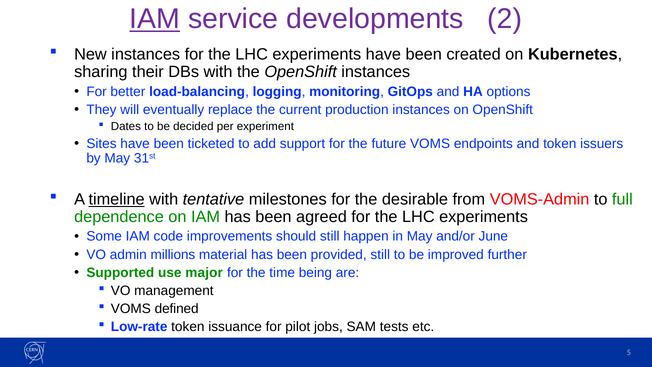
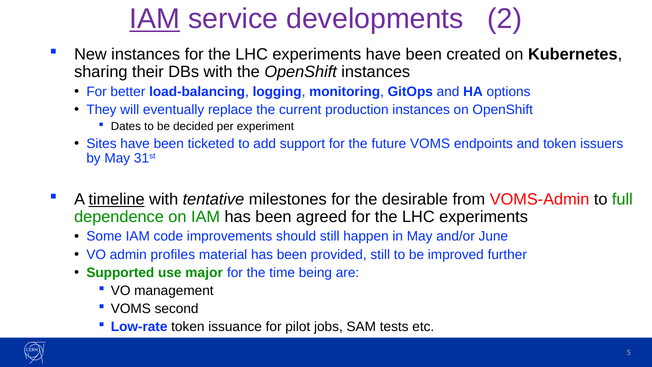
millions: millions -> profiles (173, 254)
defined: defined -> second (177, 309)
